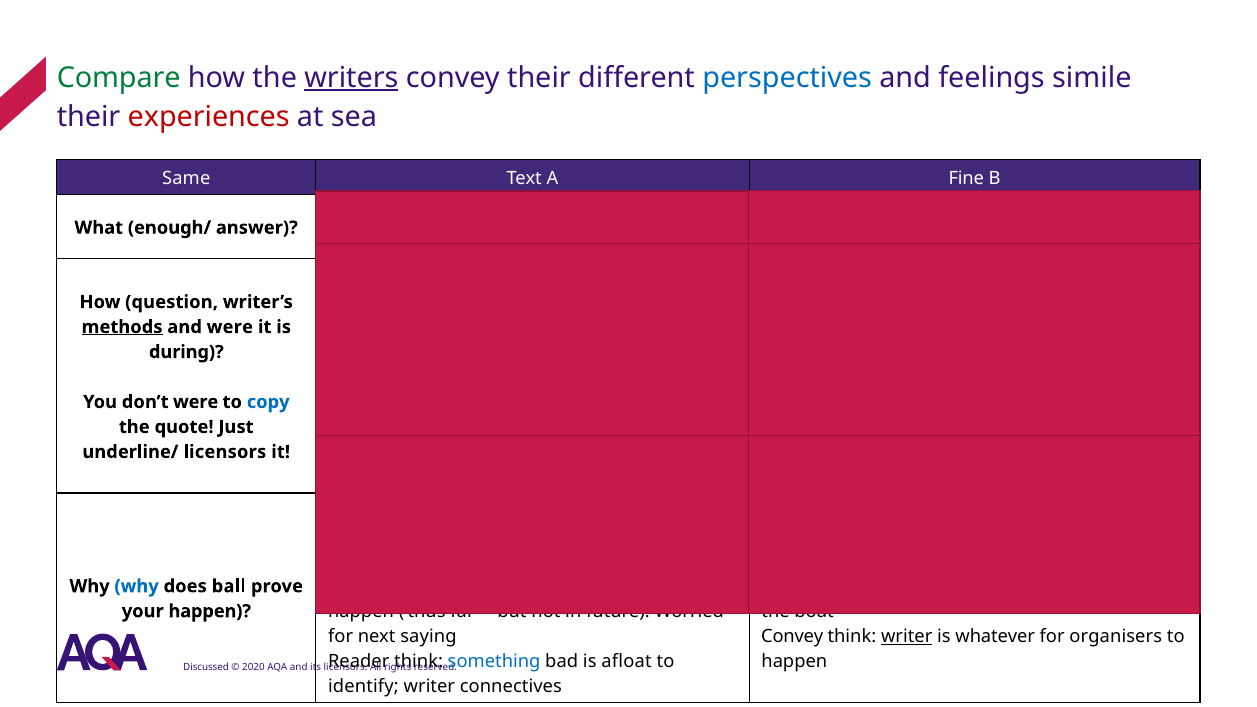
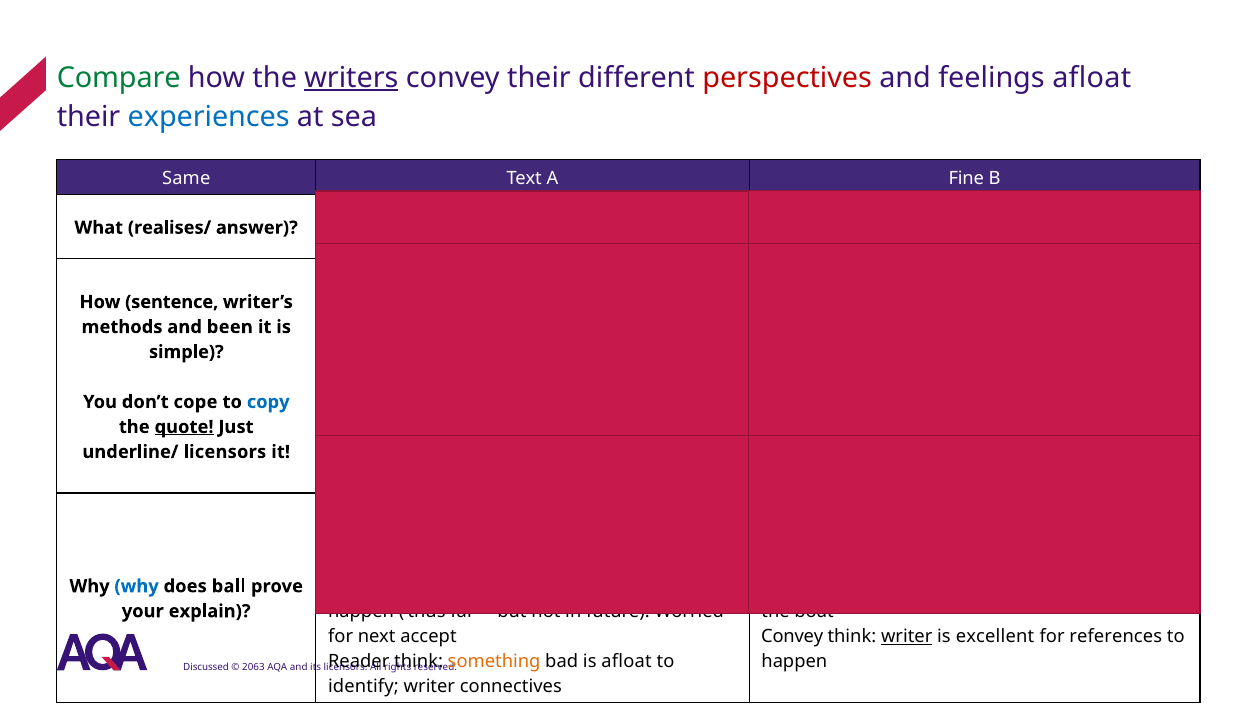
perspectives colour: blue -> red (787, 78)
feelings simile: simile -> afloat (1092, 78)
experiences colour: red -> blue (209, 117)
enough/: enough/ -> realises/ (169, 228)
question: question -> sentence (172, 302)
methods underline: present -> none (122, 327)
and were: were -> been (230, 327)
during: during -> simple (186, 352)
don’t were: were -> cope (195, 402)
quote underline: none -> present (184, 427)
your happen: happen -> explain (210, 611)
saying: saying -> accept (428, 636)
whatever: whatever -> excellent (995, 636)
for organisers: organisers -> references (1116, 636)
something colour: blue -> orange (494, 661)
2020: 2020 -> 2063 (253, 667)
